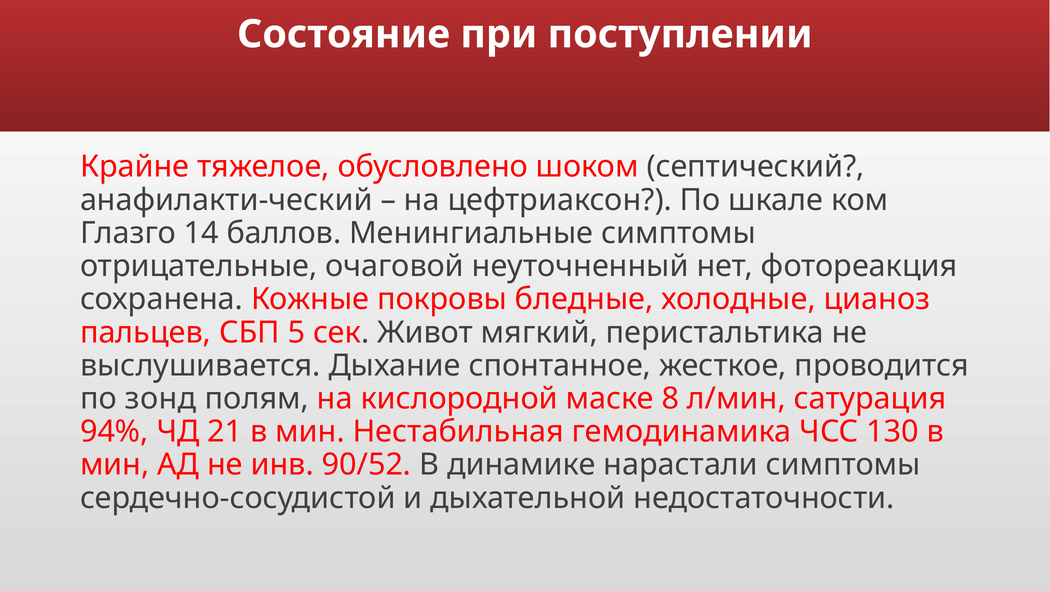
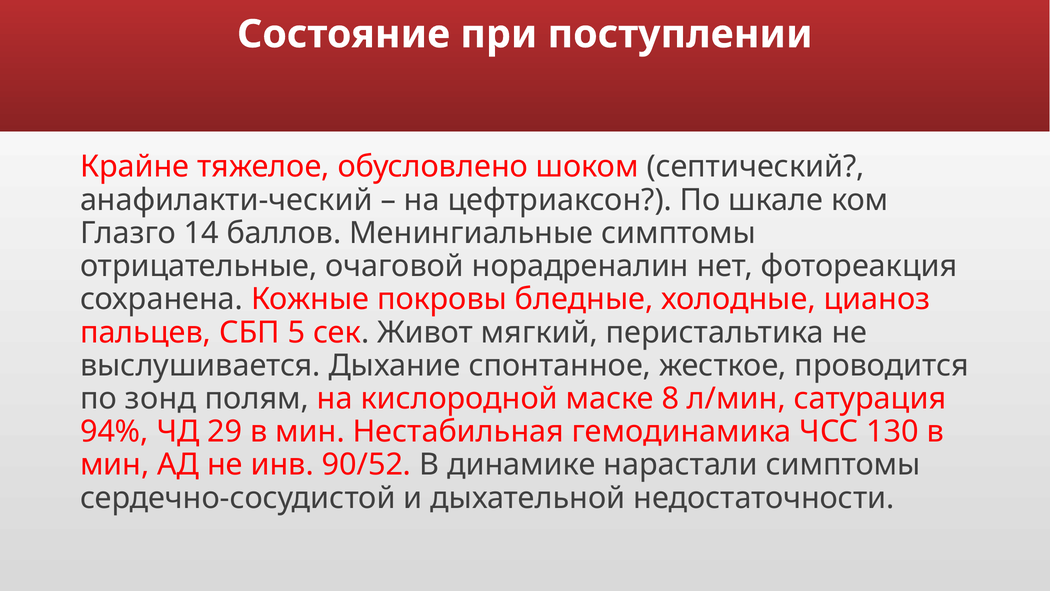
неуточненный: неуточненный -> норадреналин (580, 266)
21: 21 -> 29 (225, 431)
